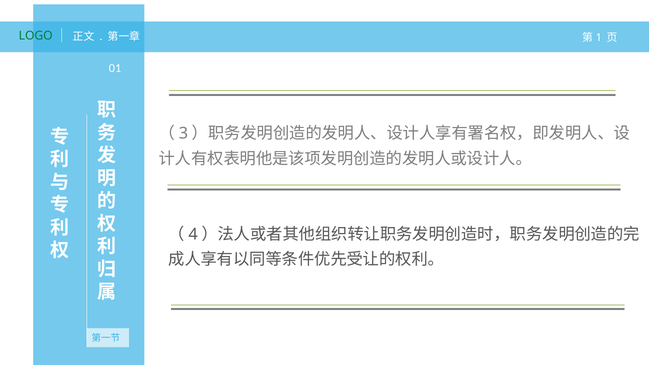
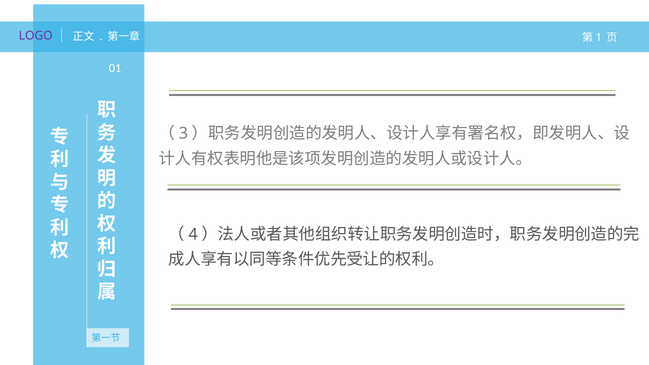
LOGO colour: green -> purple (36, 36)
